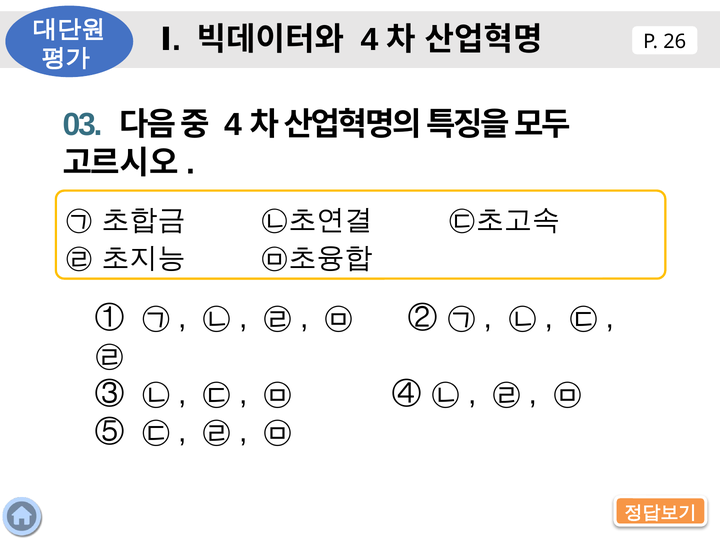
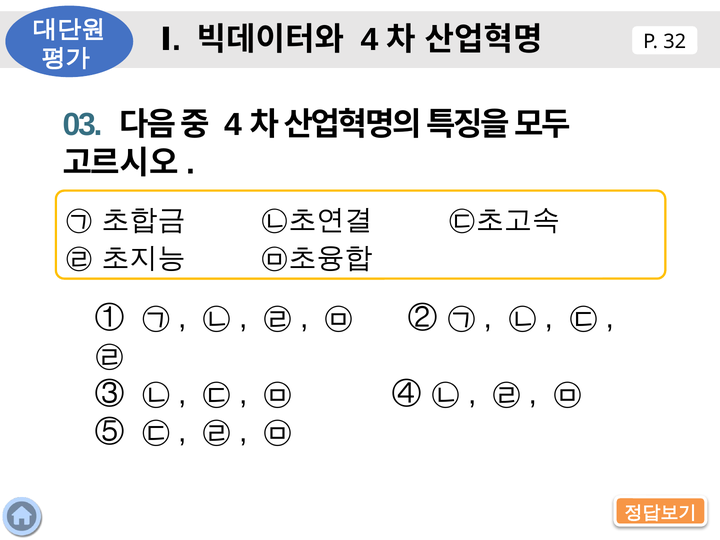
26: 26 -> 32 (675, 42)
